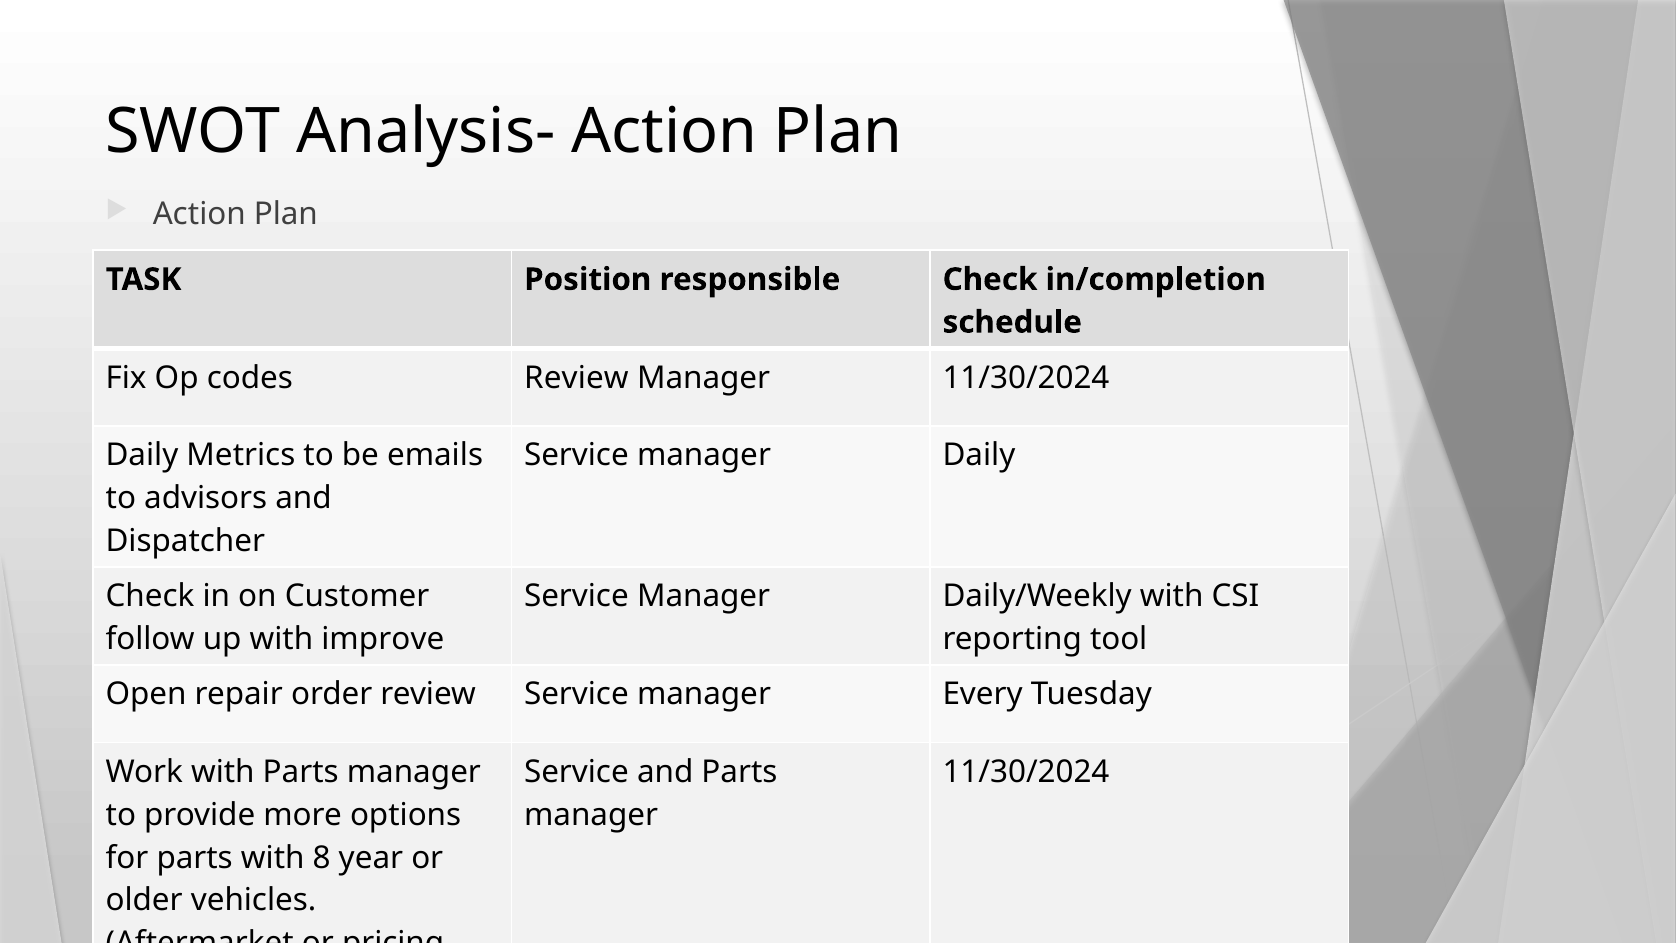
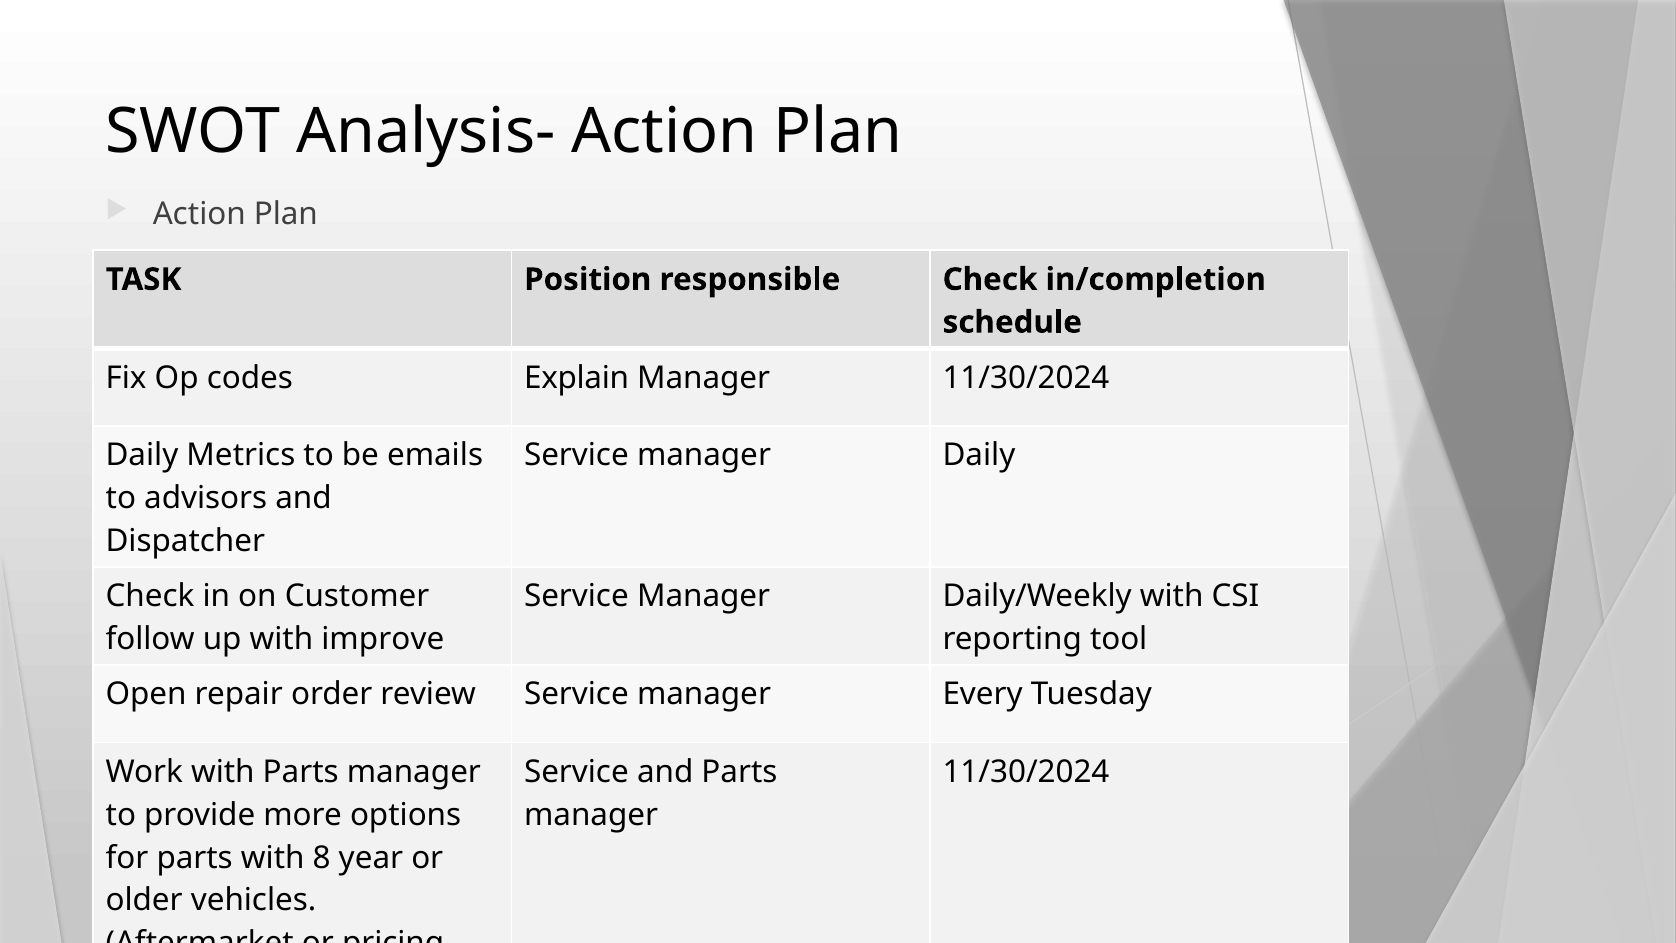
codes Review: Review -> Explain (577, 378)
